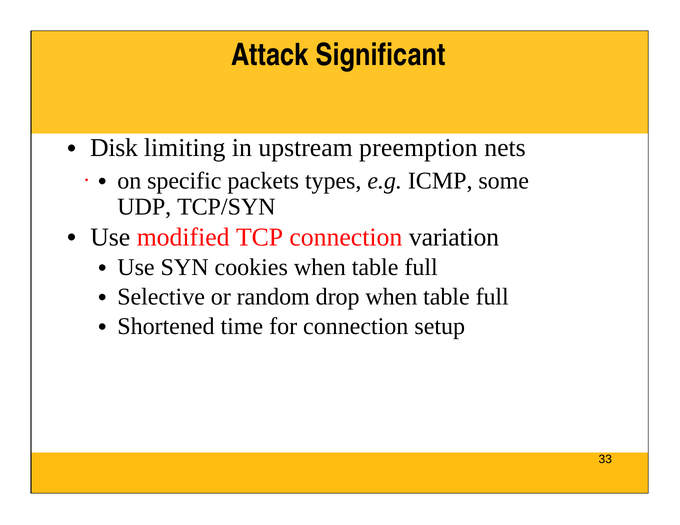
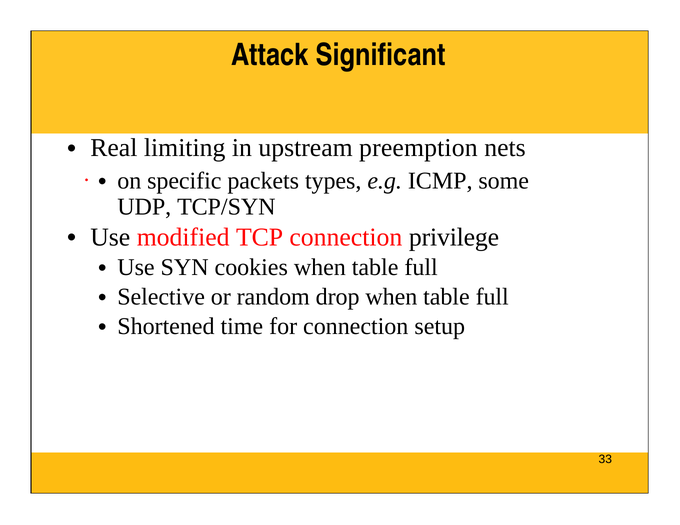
Disk: Disk -> Real (114, 148)
variation: variation -> privilege (454, 237)
